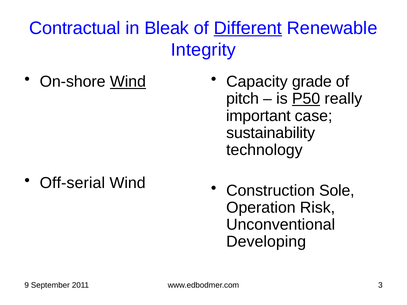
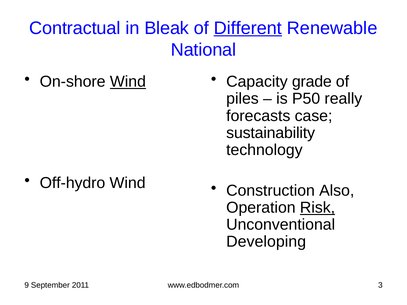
Integrity: Integrity -> National (204, 50)
pitch: pitch -> piles (242, 99)
P50 underline: present -> none (306, 99)
important: important -> forecasts (258, 116)
Off-serial: Off-serial -> Off-hydro (72, 183)
Sole: Sole -> Also (337, 191)
Risk underline: none -> present (317, 208)
